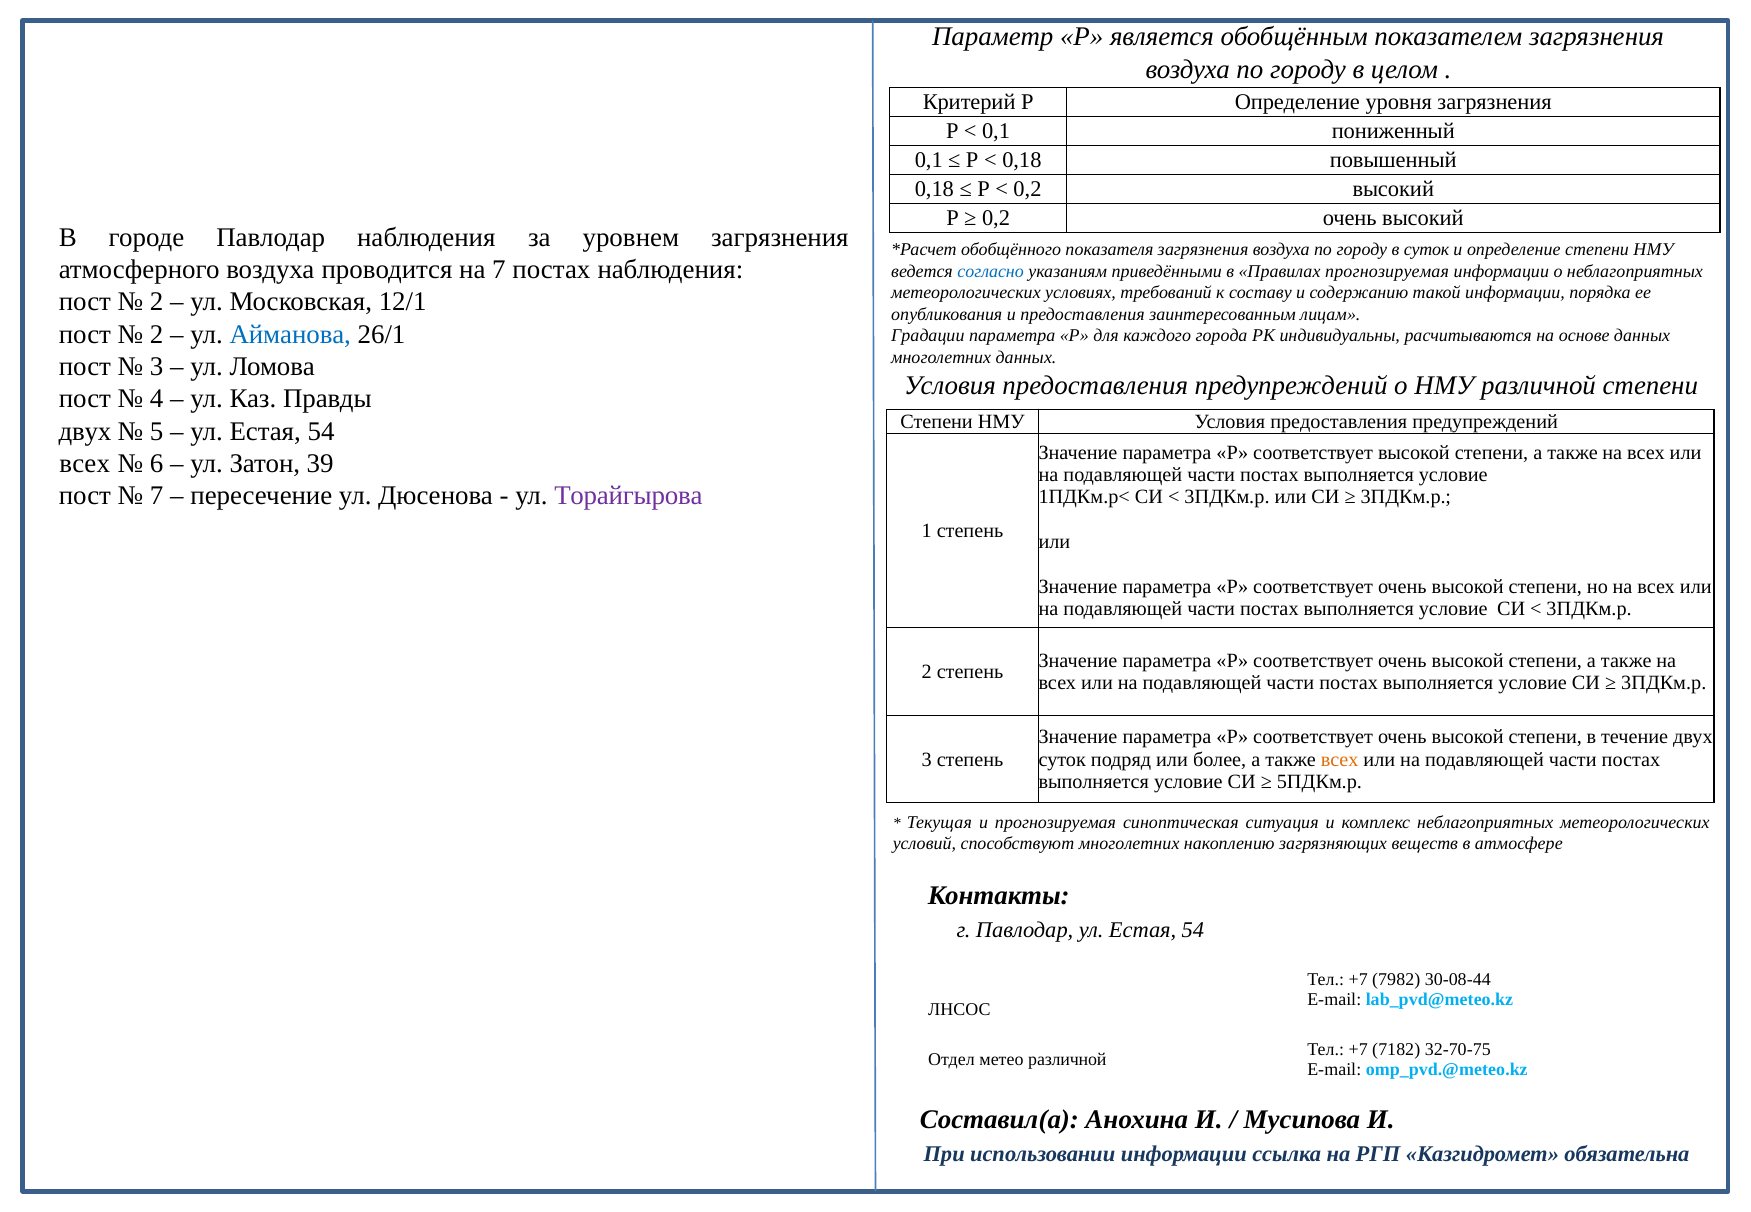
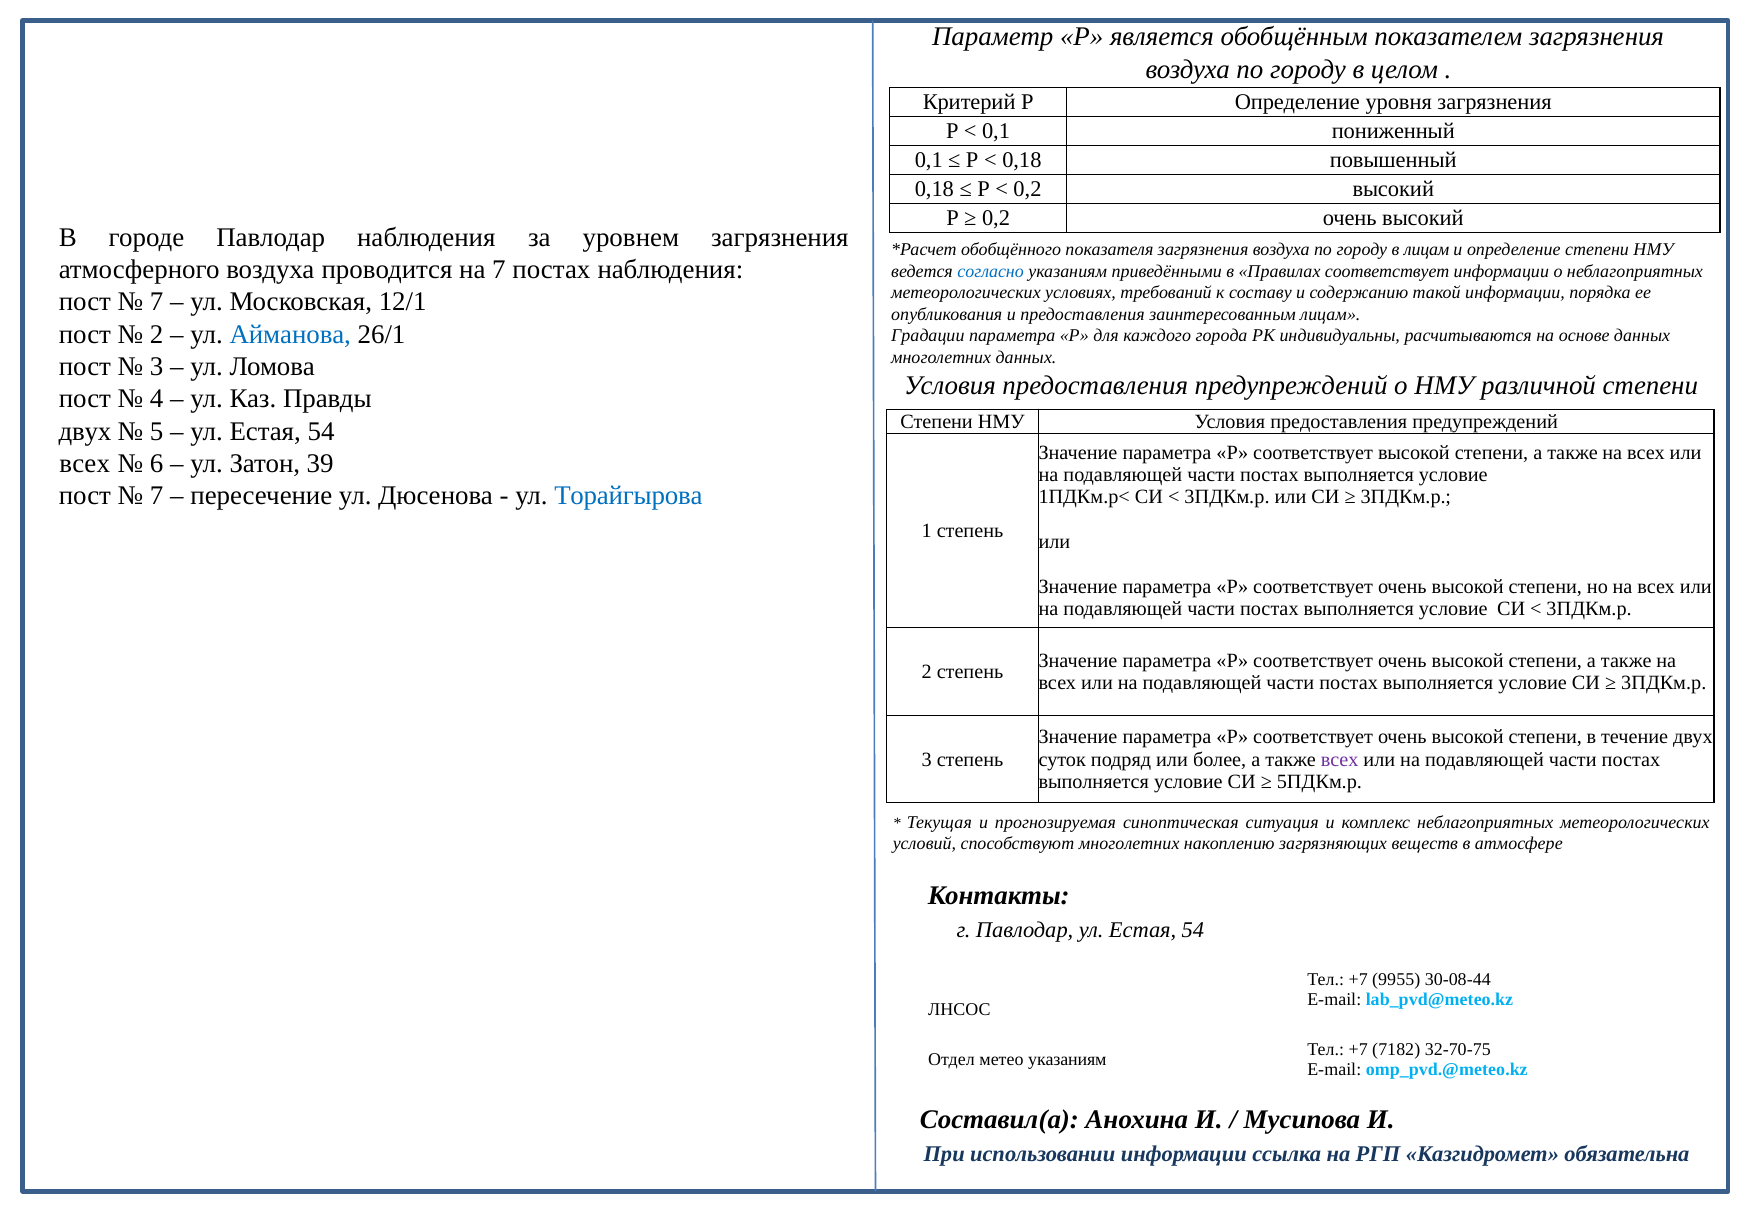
в суток: суток -> лицам (1427, 250)
Правилах прогнозируемая: прогнозируемая -> соответствует (1387, 271)
2: 2 -> 7 (157, 302)
Торайгырова colour: purple -> blue (628, 496)
всех colour: orange -> purple (1340, 760)
7982: 7982 -> 9955 (1396, 980)
метео различной: различной -> указаниям (1067, 1060)
